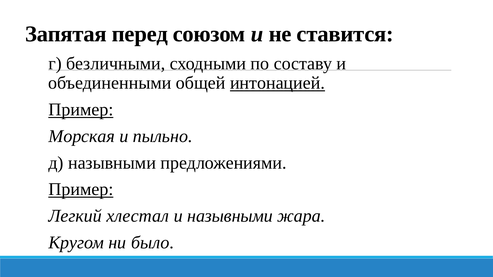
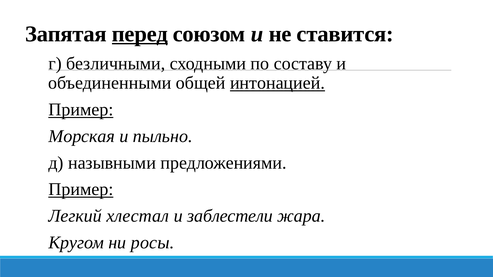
перед underline: none -> present (140, 34)
и назывными: назывными -> заблестели (230, 216)
было: было -> росы (153, 243)
